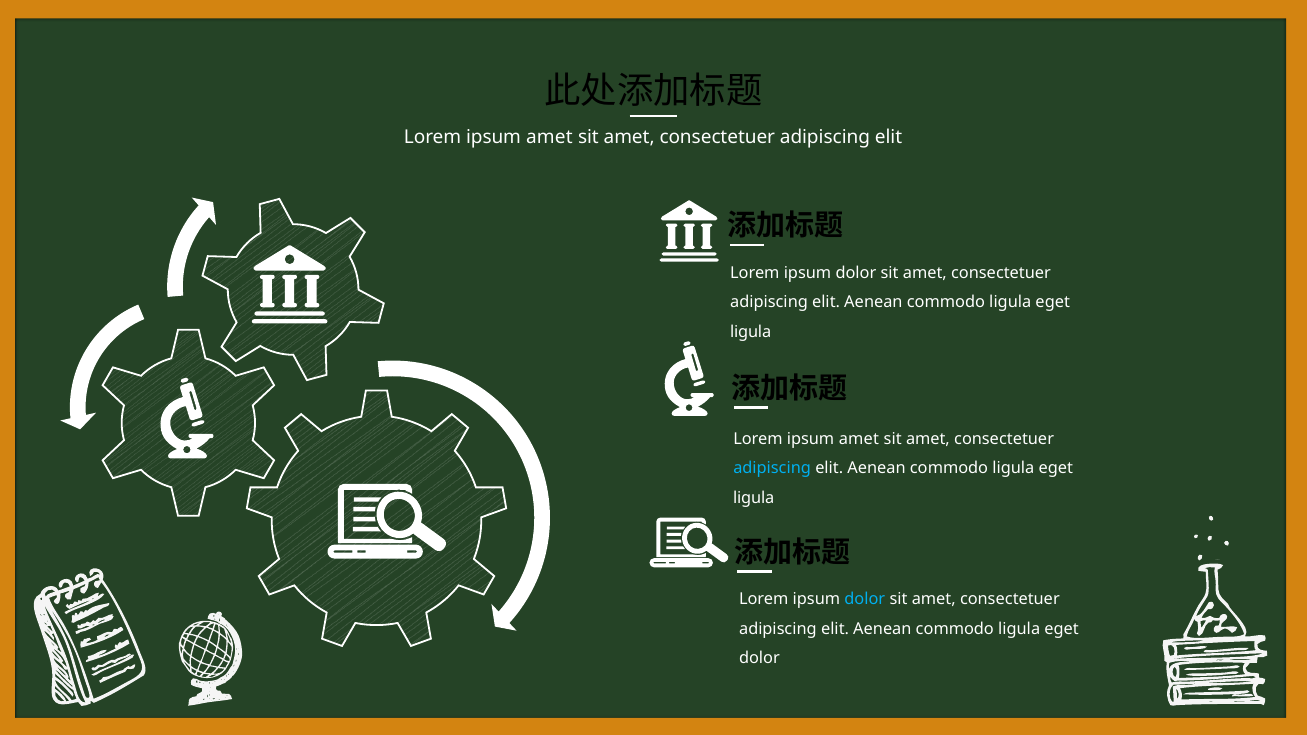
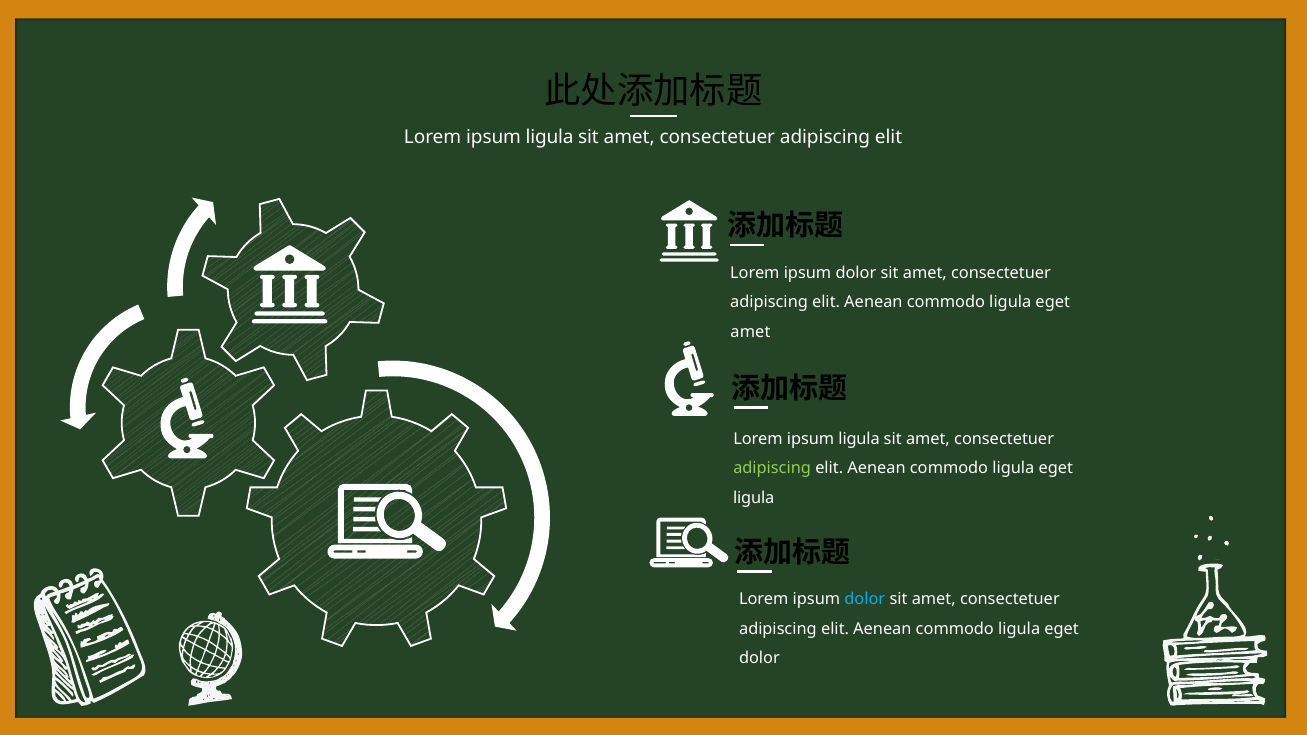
amet: amet -> ligula (550, 137)
ligula: ligula -> amet (750, 332)
amet: amet -> ligula (859, 439)
adipiscing colour: light blue -> light green (772, 468)
